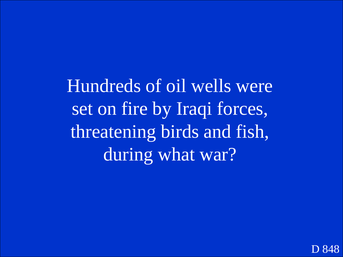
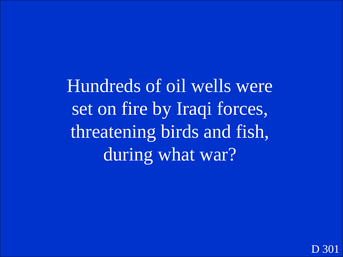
848: 848 -> 301 (331, 249)
